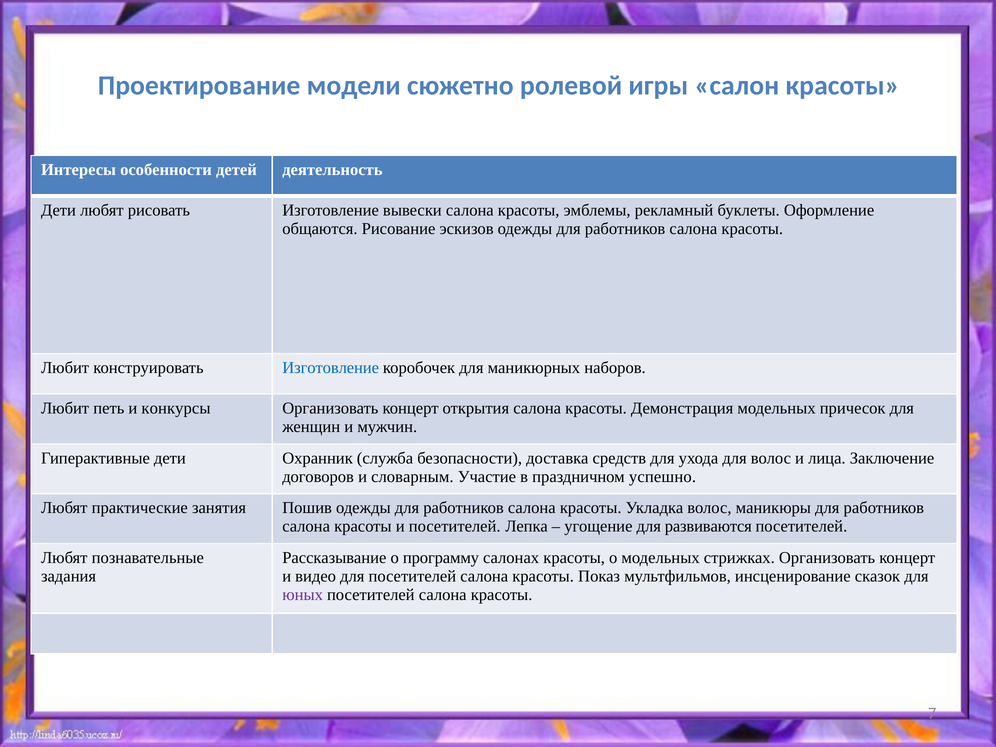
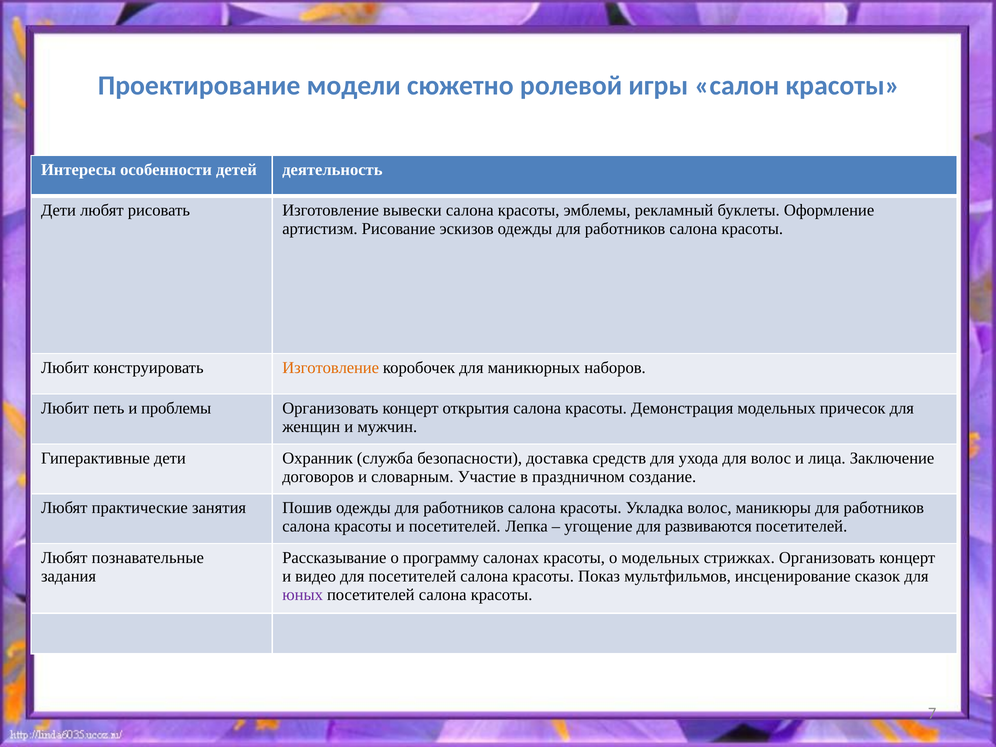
общаются: общаются -> артистизм (320, 229)
Изготовление colour: blue -> orange (331, 368)
конкурсы: конкурсы -> проблемы (176, 408)
успешно: успешно -> создание (663, 477)
